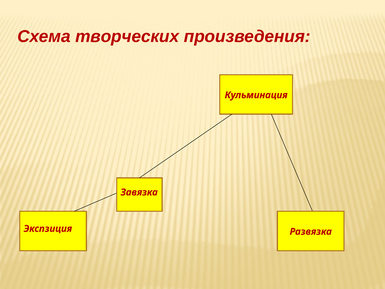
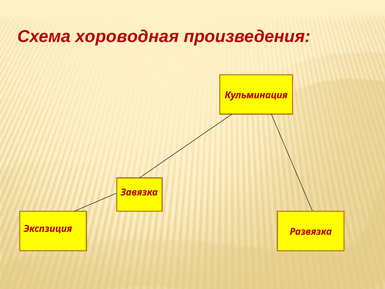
творческих: творческих -> хороводная (127, 36)
